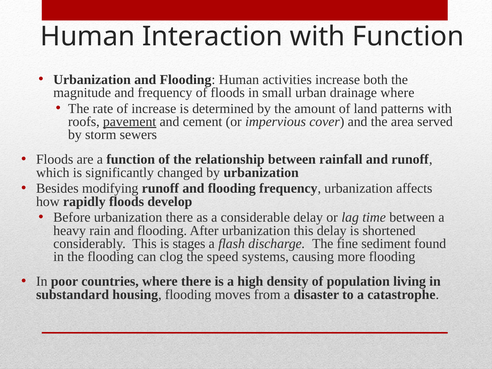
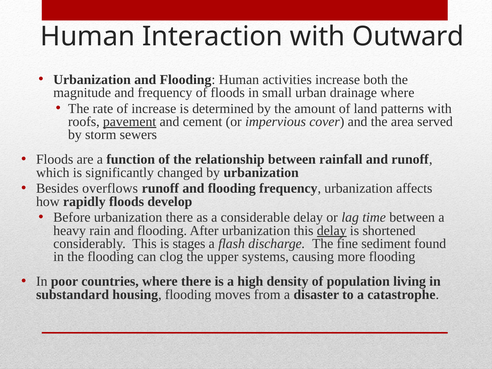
with Function: Function -> Outward (408, 36)
modifying: modifying -> overflows (110, 188)
delay underline: none -> present (332, 231)
speed: speed -> upper (223, 257)
